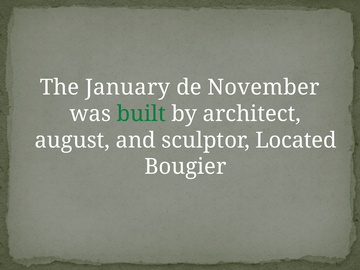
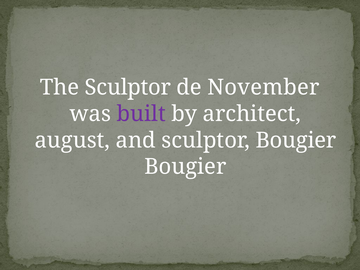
The January: January -> Sculptor (128, 87)
built colour: green -> purple (141, 114)
sculptor Located: Located -> Bougier (296, 140)
